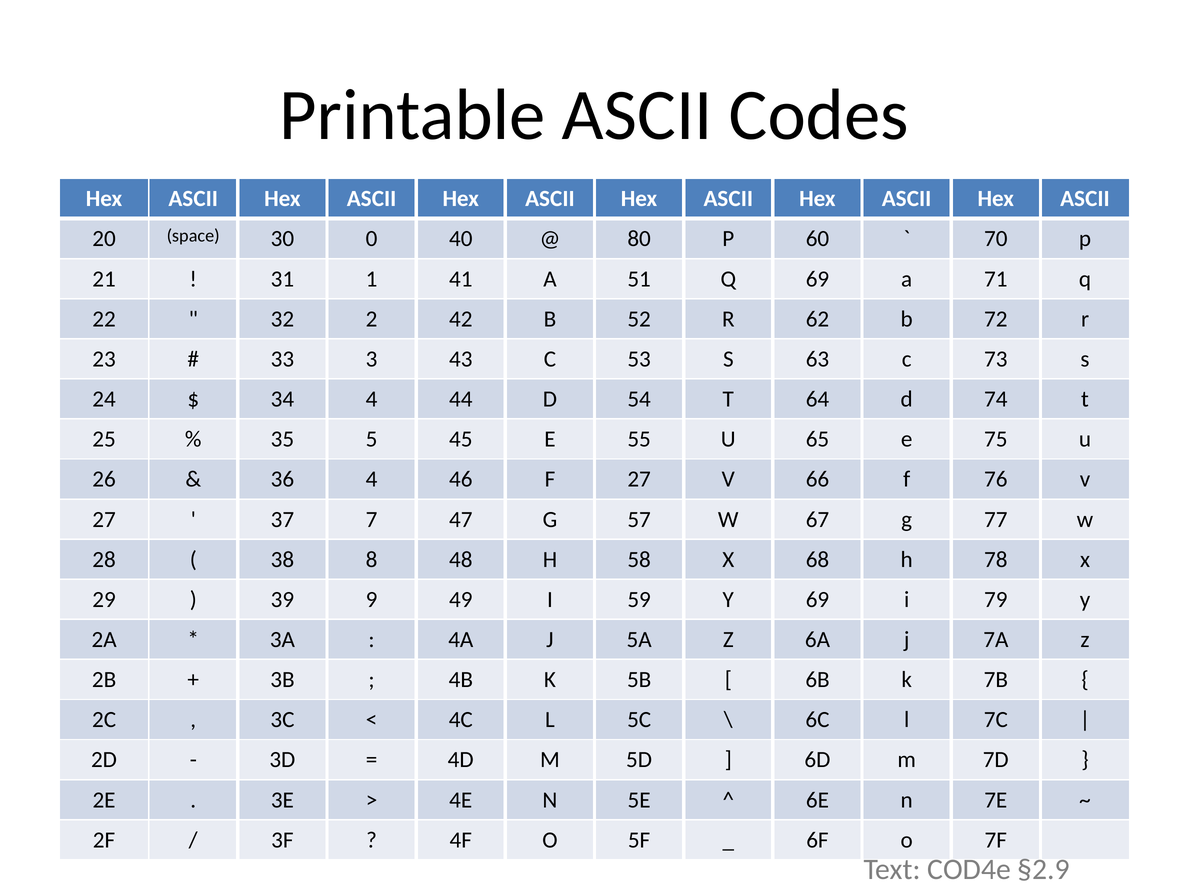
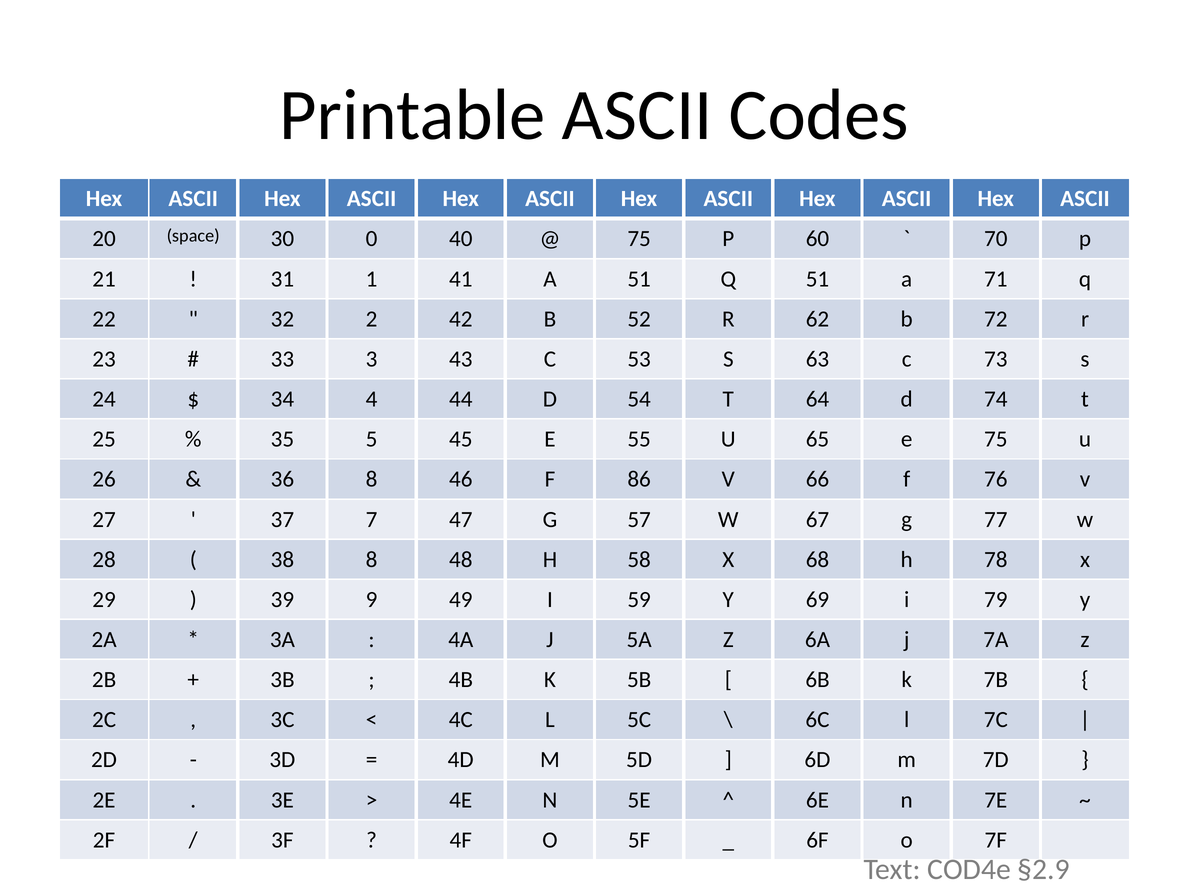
80: 80 -> 75 (639, 239)
Q 69: 69 -> 51 (817, 279)
36 4: 4 -> 8 (372, 479)
F 27: 27 -> 86 (639, 479)
